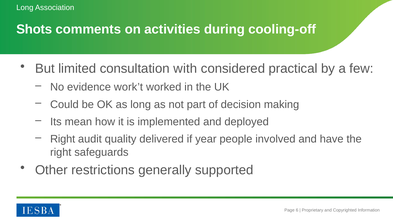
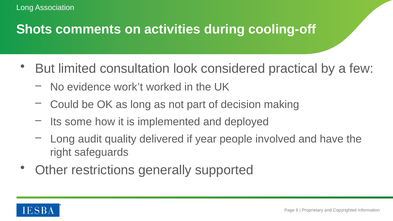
with: with -> look (185, 69)
mean: mean -> some (78, 122)
Right: Right -> Long (63, 139)
